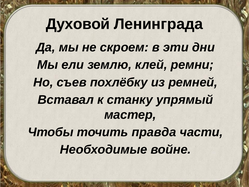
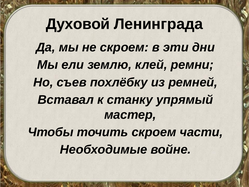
точить правда: правда -> скроем (154, 132)
